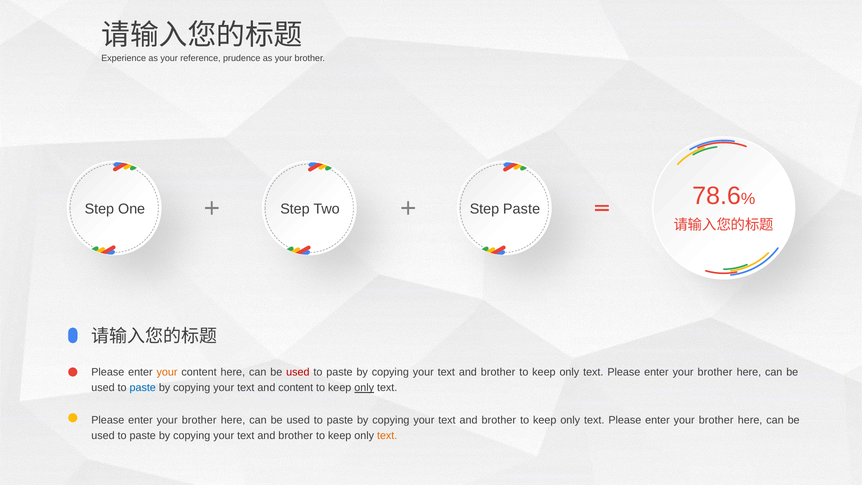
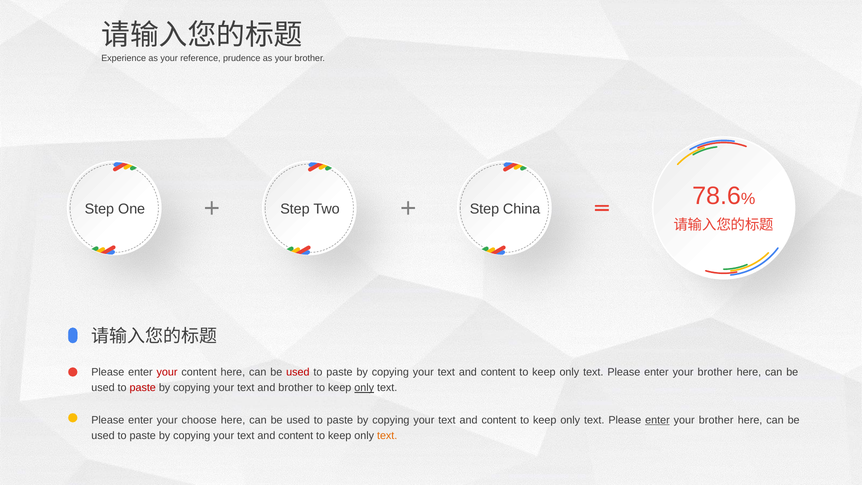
Step Paste: Paste -> China (522, 209)
your colour: orange -> red (167, 372)
brother: brother -> content (498, 372)
paste colour: blue -> red (143, 388)
and content: content -> brother (296, 388)
brother: brother -> choose (199, 420)
brother: brother -> content (499, 420)
enter underline: none -> present (657, 420)
brother: brother -> content (296, 436)
